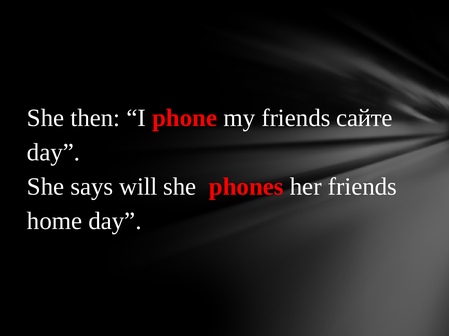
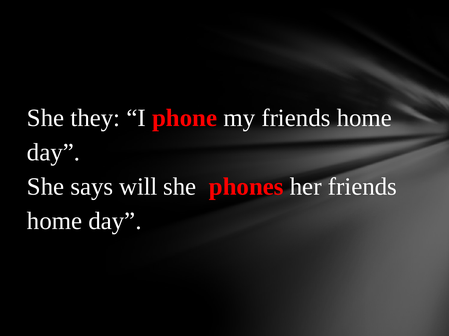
then: then -> they (95, 118)
my friends сайте: сайте -> home (364, 118)
